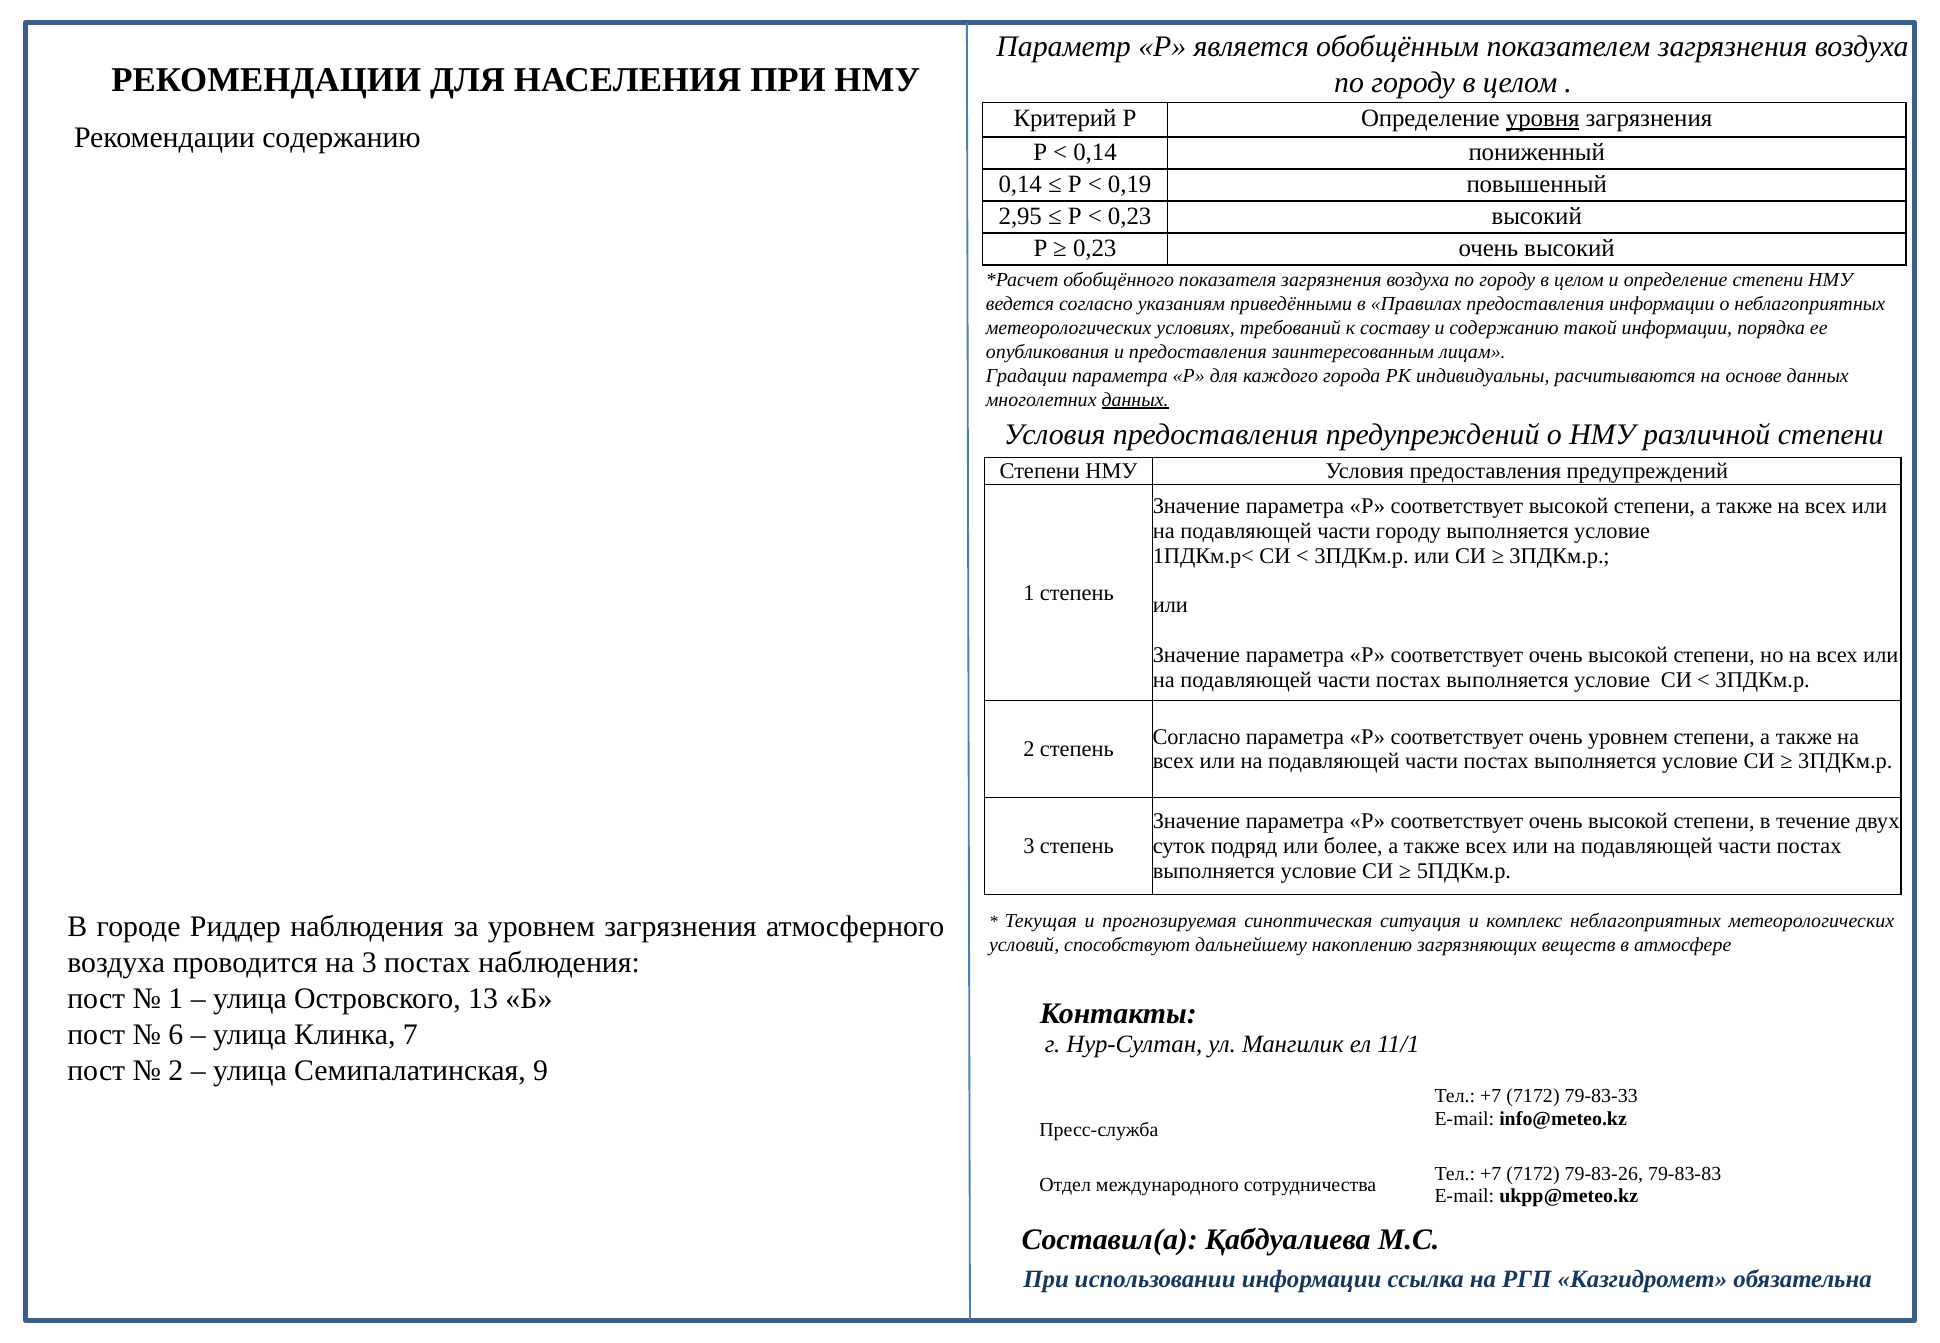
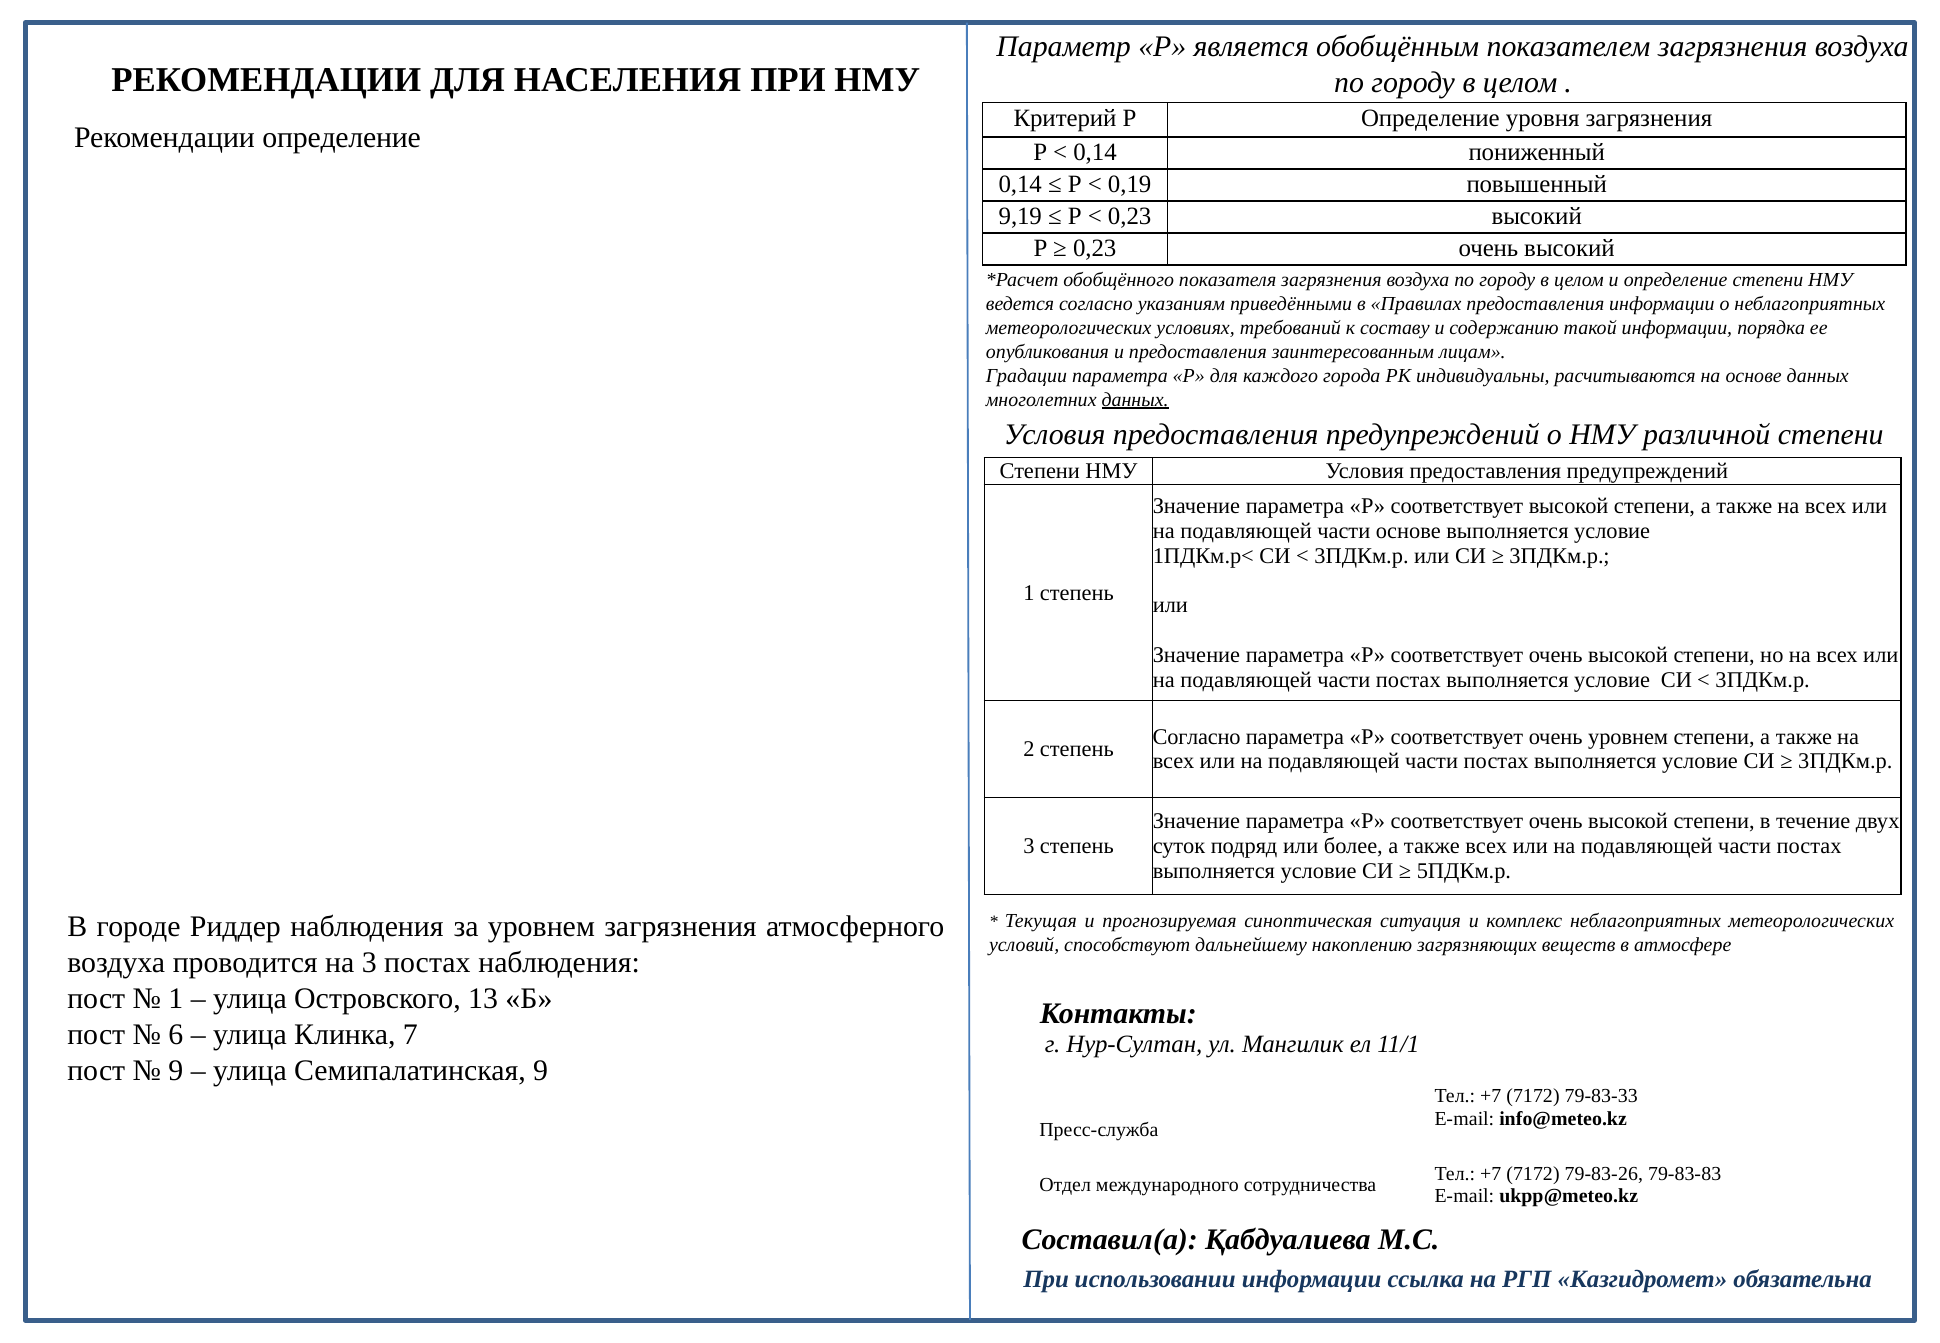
уровня underline: present -> none (1543, 118)
Рекомендации содержанию: содержанию -> определение (342, 138)
2,95: 2,95 -> 9,19 (1020, 217)
части городу: городу -> основе (1408, 531)
2: 2 -> 9 (176, 1070)
